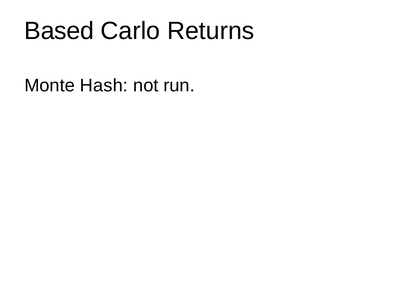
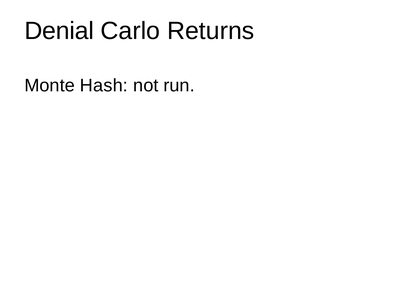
Based: Based -> Denial (59, 31)
